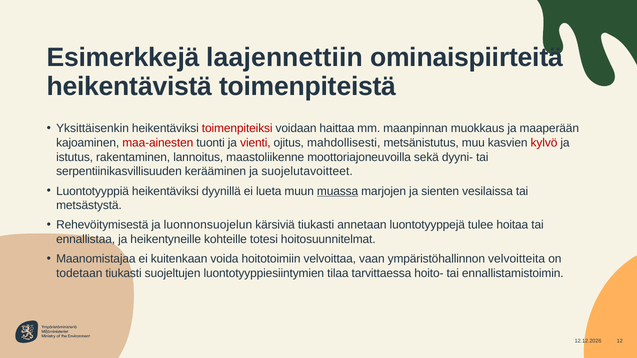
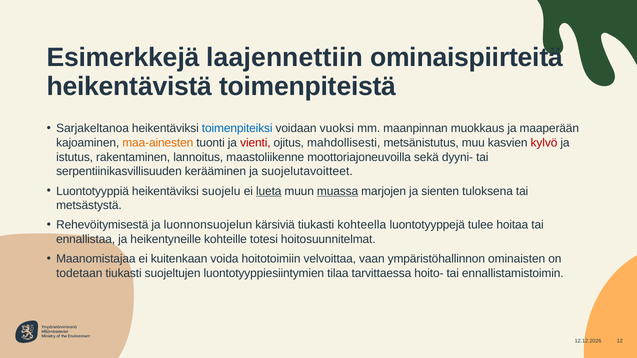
Yksittäisenkin: Yksittäisenkin -> Sarjakeltanoa (93, 129)
toimenpiteiksi colour: red -> blue (237, 129)
haittaa: haittaa -> vuoksi (337, 129)
maa-ainesten colour: red -> orange (158, 143)
dyynillä: dyynillä -> suojelu (221, 191)
lueta underline: none -> present (269, 191)
vesilaissa: vesilaissa -> tuloksena (488, 191)
annetaan: annetaan -> kohteella (362, 225)
velvoitteita: velvoitteita -> ominaisten (517, 259)
